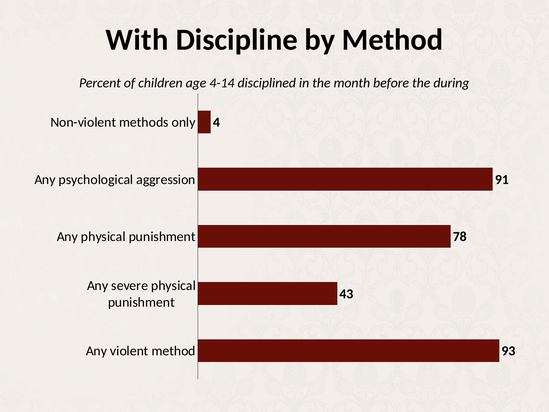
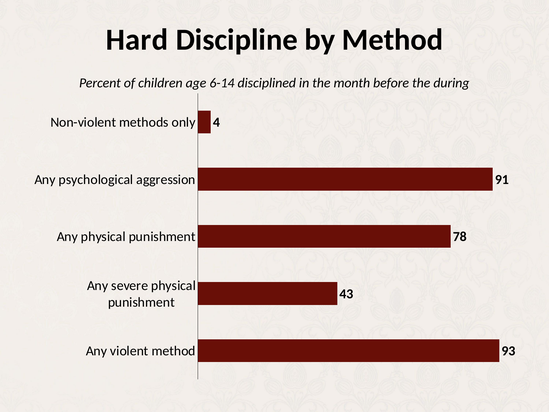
With: With -> Hard (137, 40)
4-14: 4-14 -> 6-14 (222, 83)
